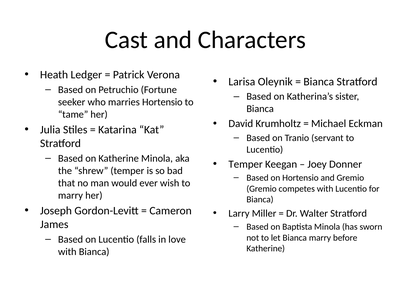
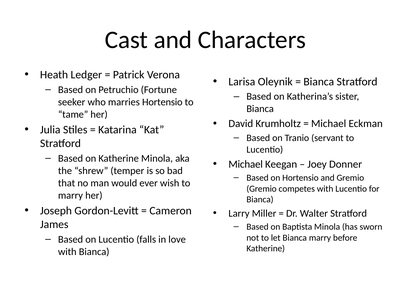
Temper: Temper -> Michael (246, 164)
